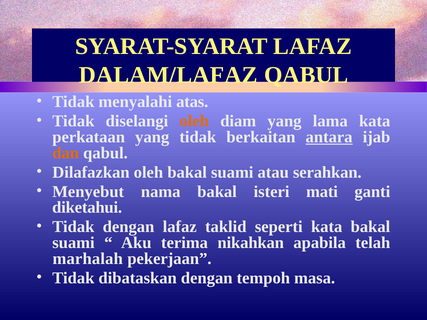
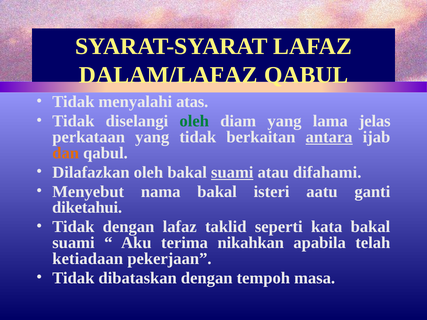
oleh colour: orange -> green (194, 121)
lama kata: kata -> jelas (375, 121)
suami underline: none -> present (232, 172)
serahkan: serahkan -> difahami (327, 172)
mati: mati -> aatu (322, 192)
marhalah: marhalah -> ketiadaan (88, 259)
